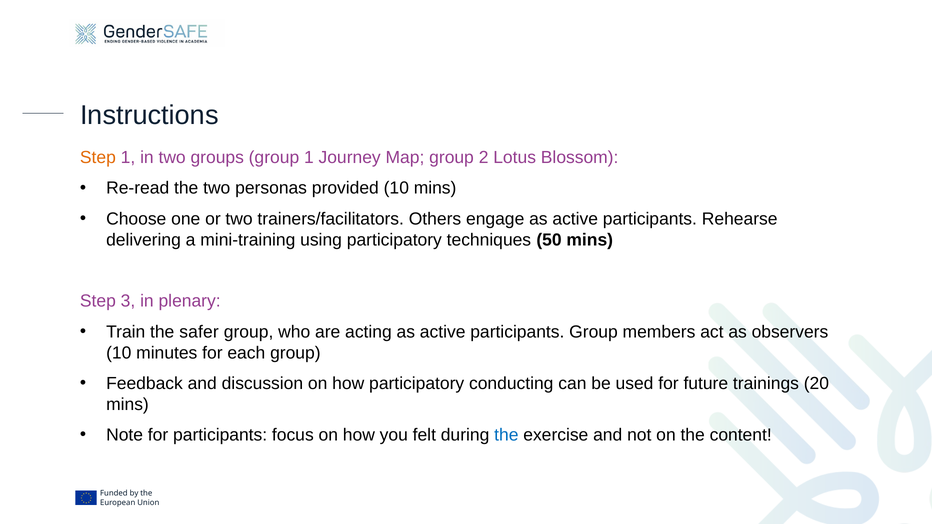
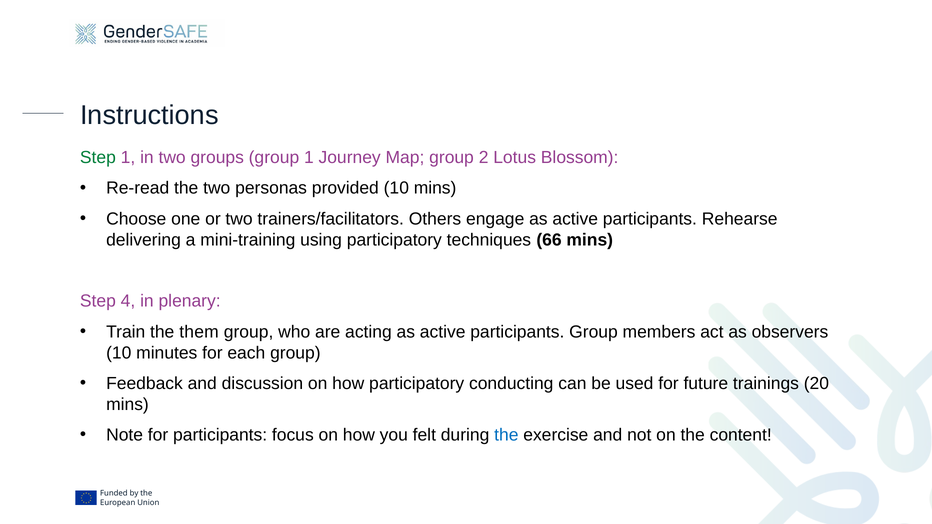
Step colour: orange -> green (98, 158)
50: 50 -> 66 (549, 240)
3: 3 -> 4 (128, 301)
safer: safer -> them (199, 332)
